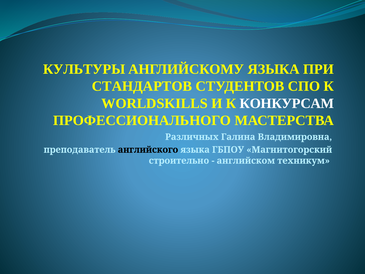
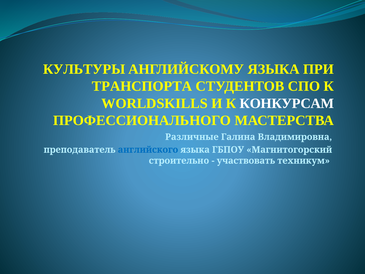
СТАНДАРТОВ: СТАНДАРТОВ -> ТРАНСПОРТА (142, 86)
Различных: Различных -> Различные (192, 137)
английского colour: black -> blue (148, 150)
английском: английском -> участвовать (246, 161)
